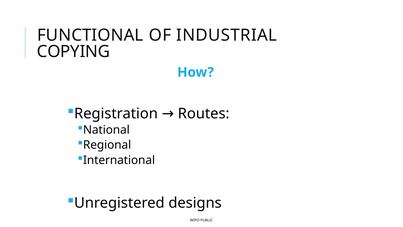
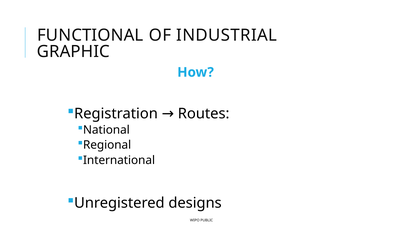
COPYING: COPYING -> GRAPHIC (73, 51)
